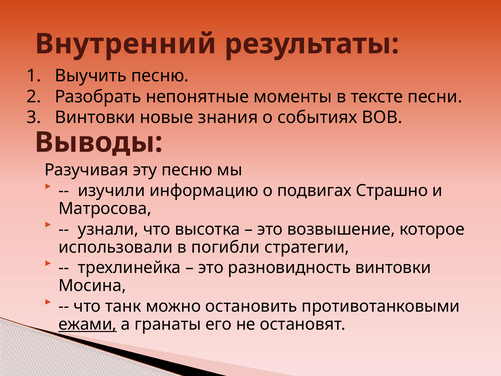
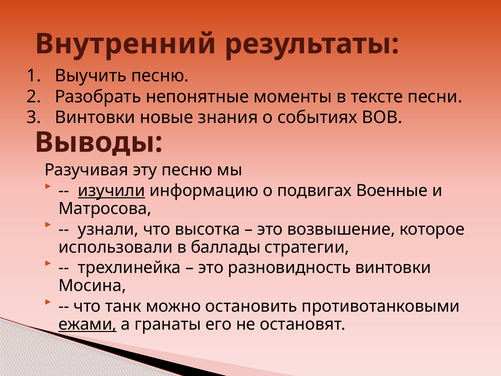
изучили underline: none -> present (111, 190)
Страшно: Страшно -> Военные (392, 190)
погибли: погибли -> баллады (226, 247)
